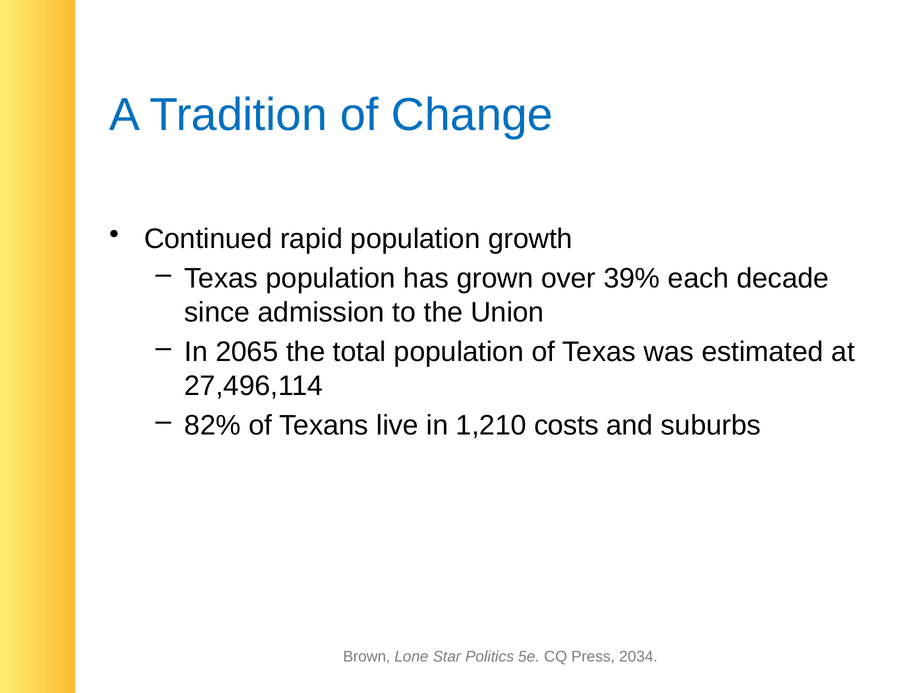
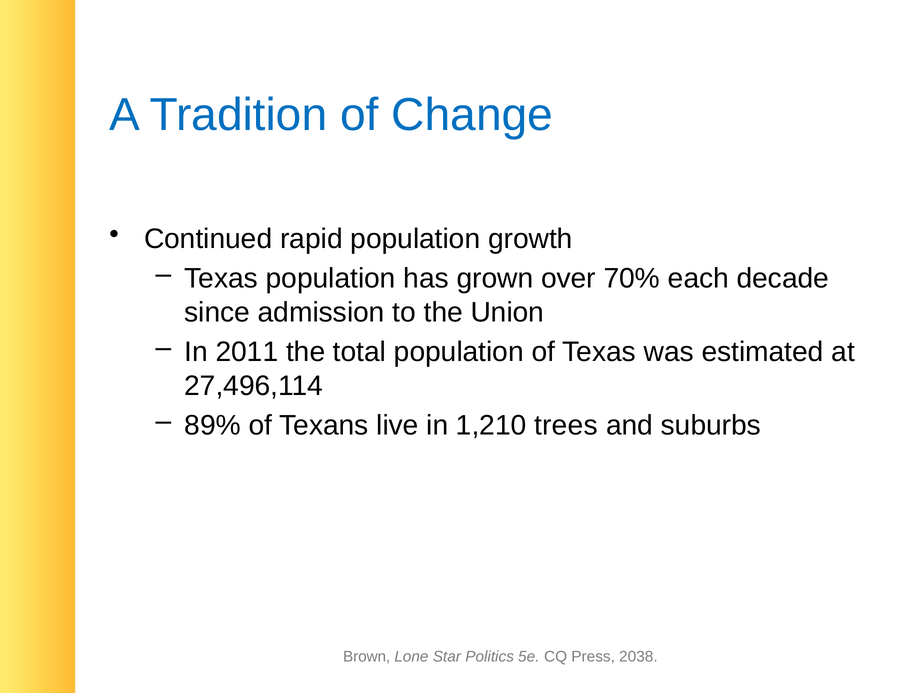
39%: 39% -> 70% (632, 279)
2065: 2065 -> 2011 (247, 352)
82%: 82% -> 89% (213, 425)
costs: costs -> trees (566, 425)
2034: 2034 -> 2038 (638, 657)
